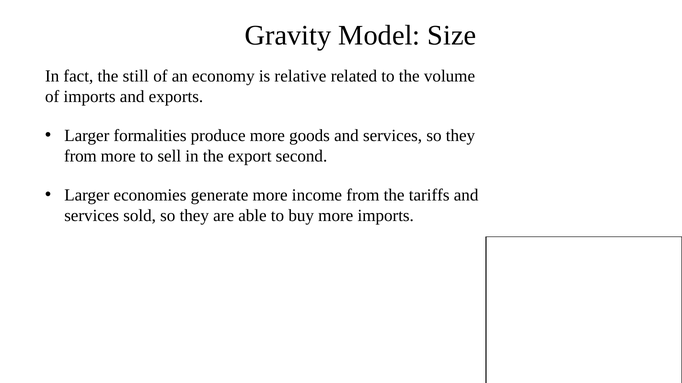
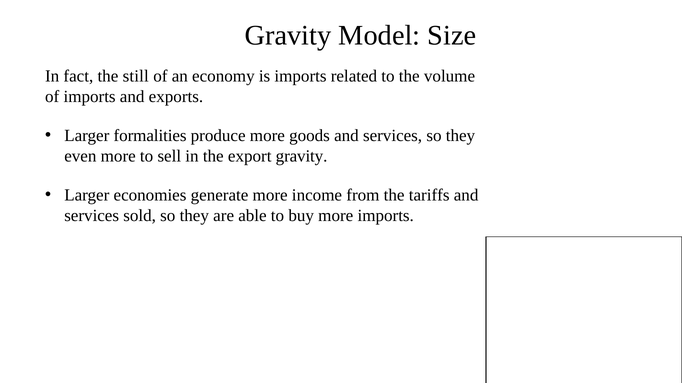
is relative: relative -> imports (301, 76)
from: from -> even (80, 156)
export second: second -> gravity (302, 156)
